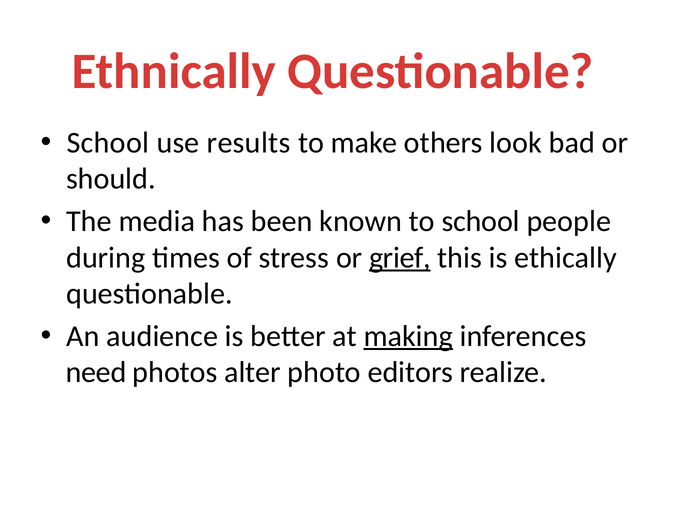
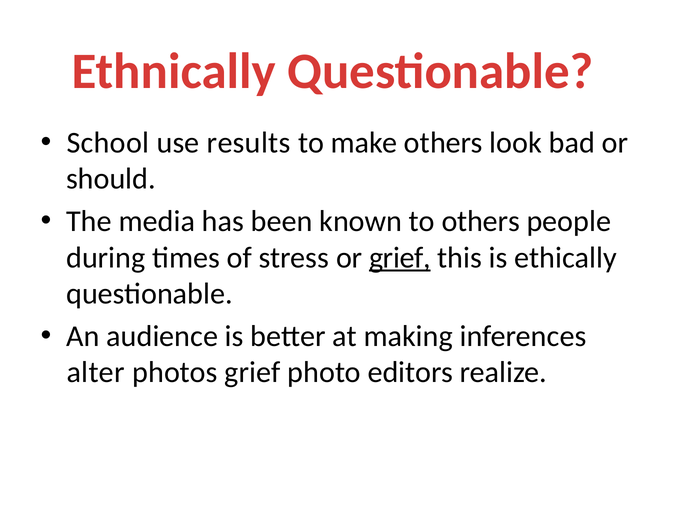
to school: school -> others (481, 221)
making underline: present -> none (408, 336)
need: need -> alter (96, 372)
photos alter: alter -> grief (252, 372)
